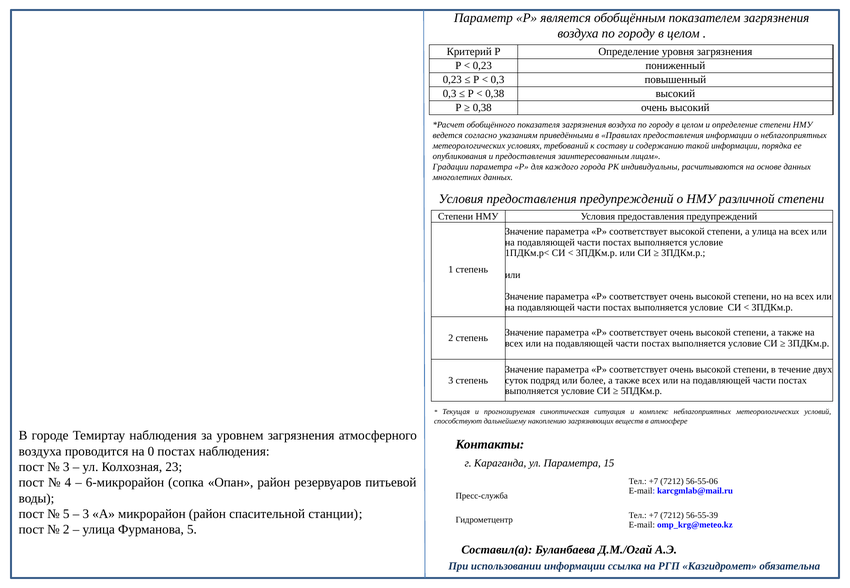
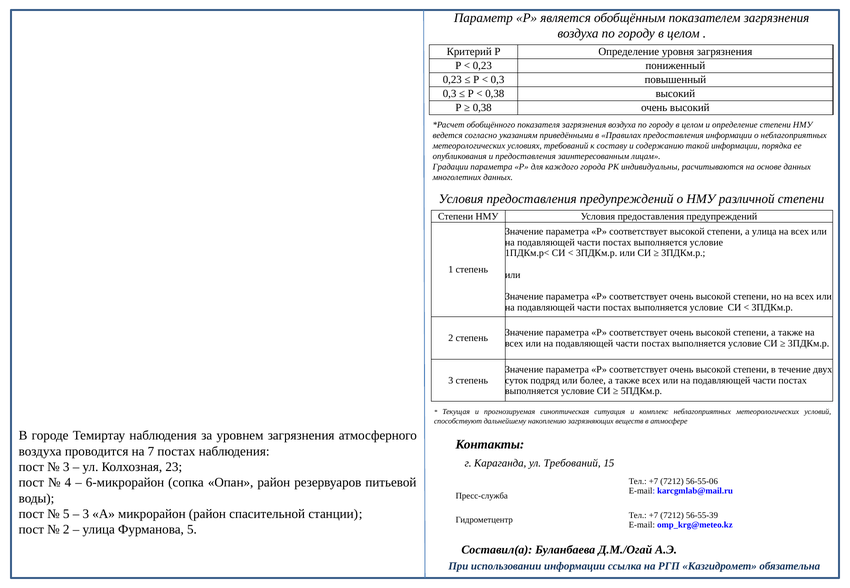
0: 0 -> 7 (151, 452)
ул Параметра: Параметра -> Требований (572, 464)
